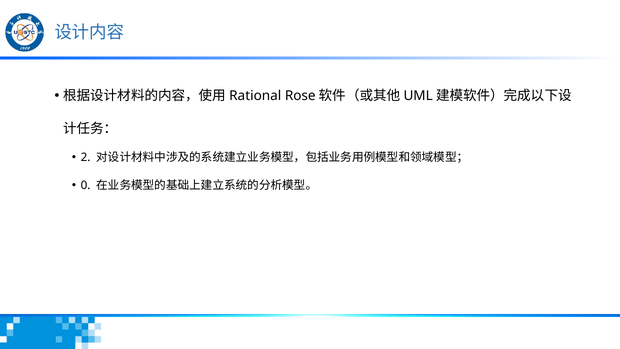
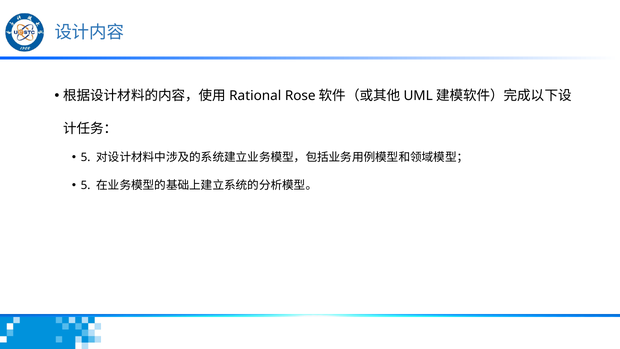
2: 2 -> 5 (86, 157)
0: 0 -> 5 (86, 185)
